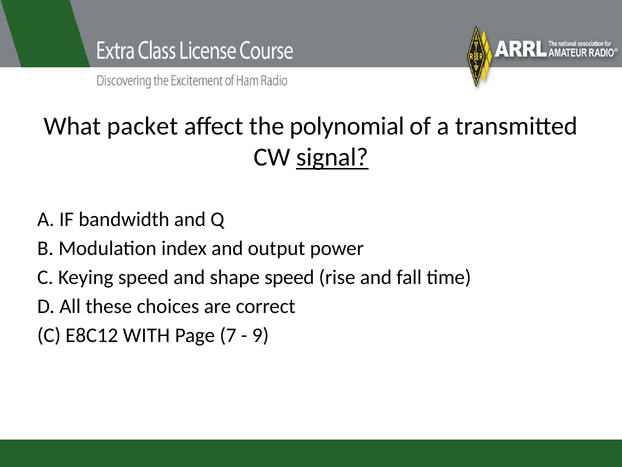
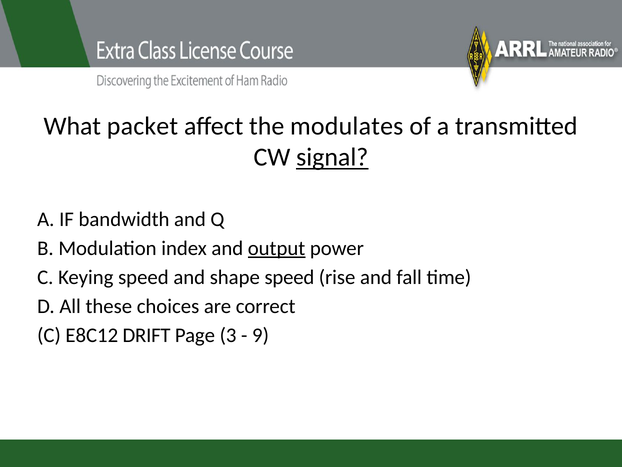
polynomial: polynomial -> modulates (347, 126)
output underline: none -> present (277, 248)
WITH: WITH -> DRIFT (147, 335)
7: 7 -> 3 (228, 335)
